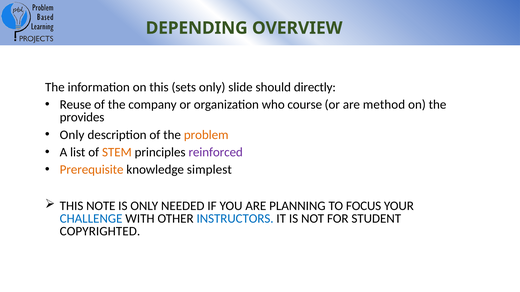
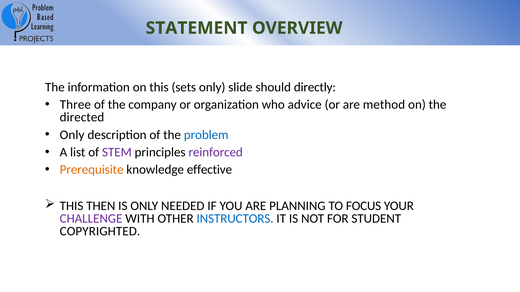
DEPENDING: DEPENDING -> STATEMENT (197, 28)
Reuse: Reuse -> Three (75, 105)
course: course -> advice (305, 105)
provides: provides -> directed (82, 117)
problem colour: orange -> blue (206, 135)
STEM colour: orange -> purple (117, 152)
simplest: simplest -> effective (209, 170)
NOTE: NOTE -> THEN (101, 206)
CHALLENGE colour: blue -> purple (91, 219)
